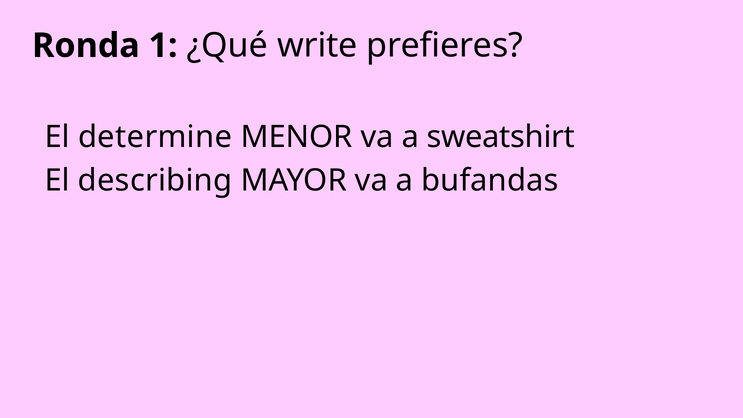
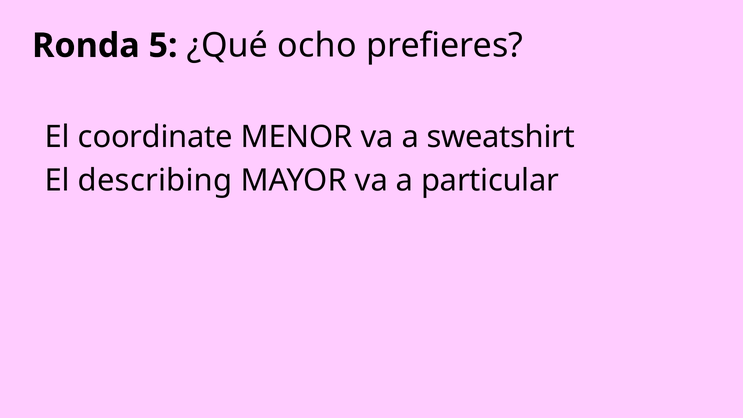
1: 1 -> 5 (163, 46)
write: write -> ocho (317, 46)
determine: determine -> coordinate (155, 137)
bufandas: bufandas -> particular (490, 180)
